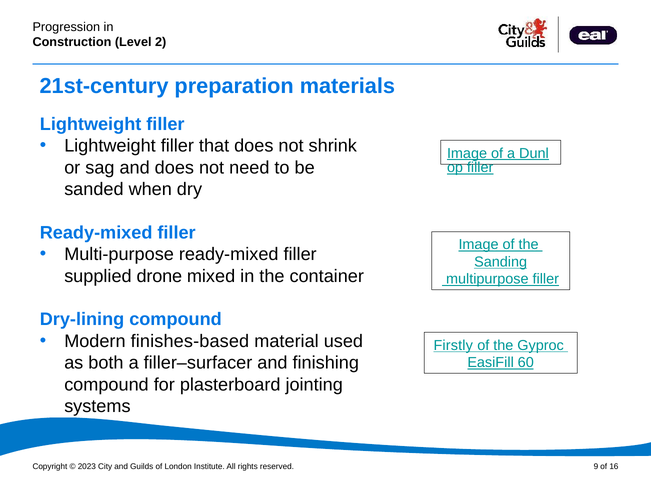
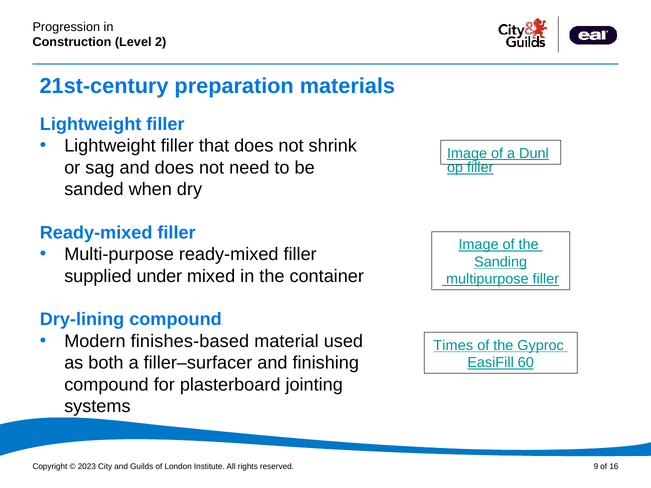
drone: drone -> under (159, 276)
Firstly: Firstly -> Times (453, 345)
